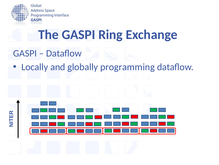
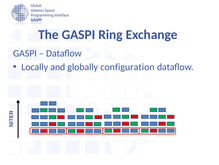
programming: programming -> configuration (127, 67)
